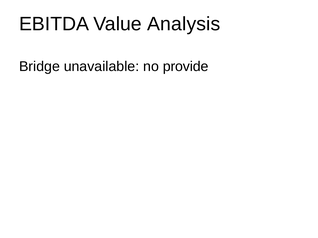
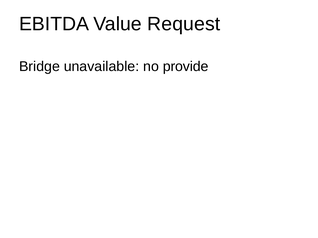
Analysis: Analysis -> Request (184, 24)
